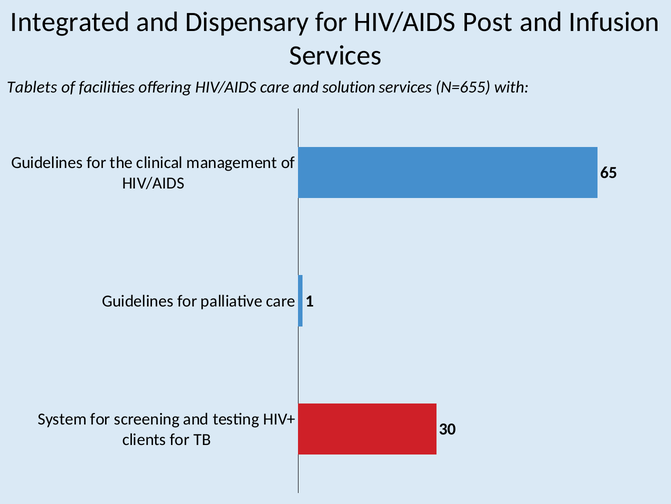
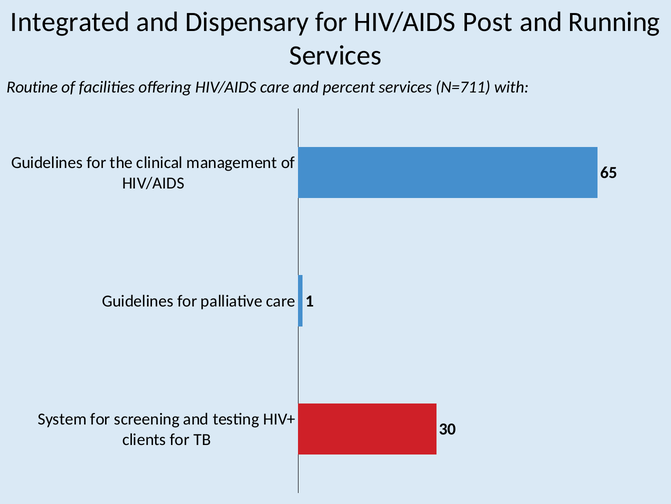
Infusion: Infusion -> Running (614, 22)
Tablets: Tablets -> Routine (32, 87)
solution: solution -> percent (349, 87)
N=655: N=655 -> N=711 (463, 87)
